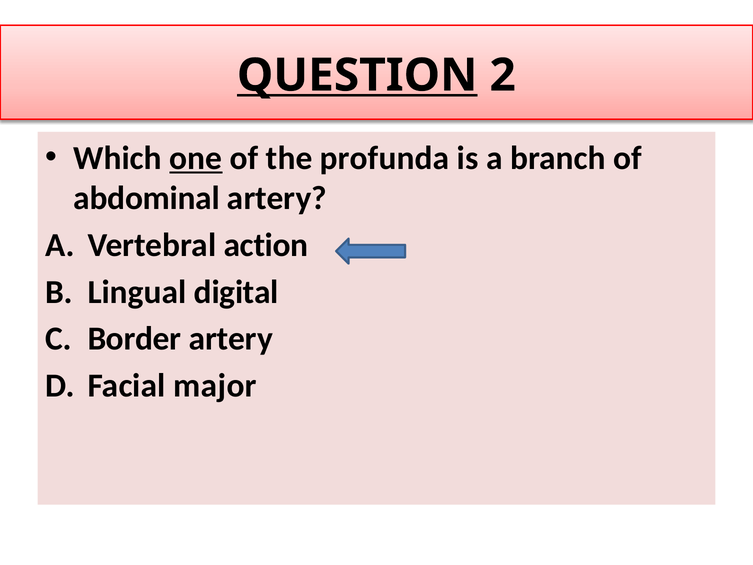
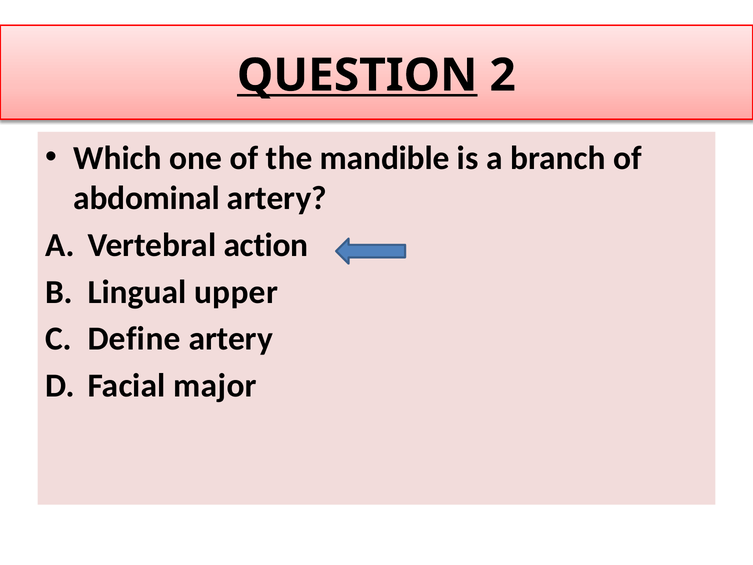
one underline: present -> none (196, 158)
profunda: profunda -> mandible (385, 158)
digital: digital -> upper (236, 292)
Border: Border -> Define (134, 339)
